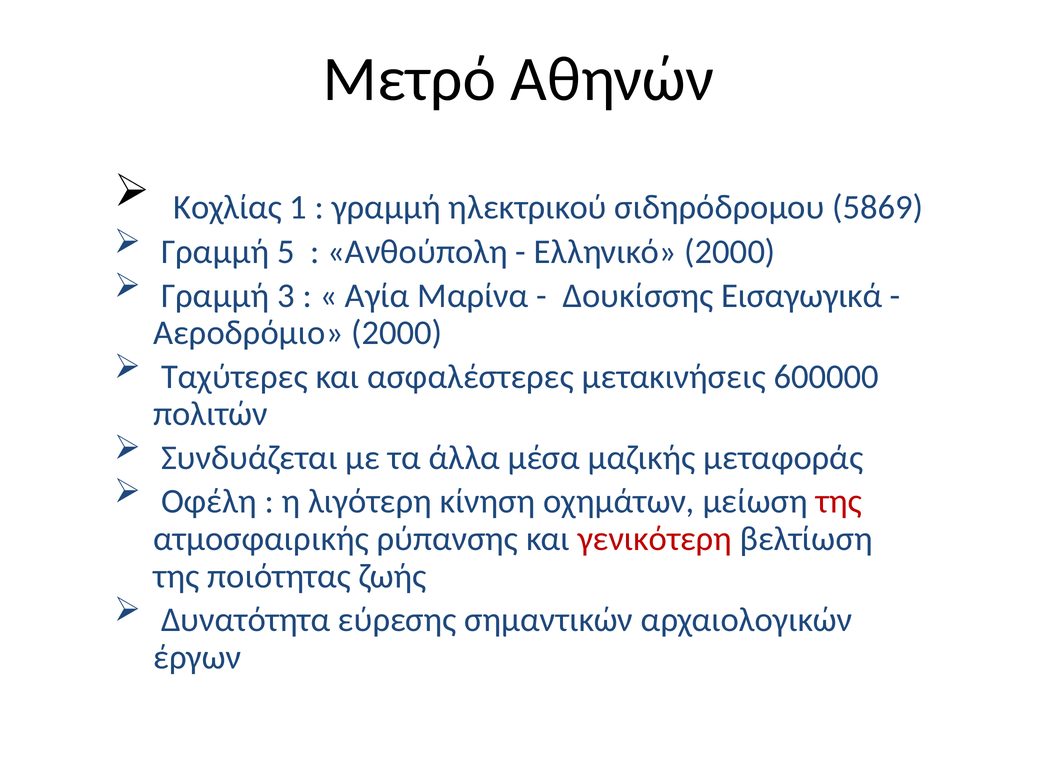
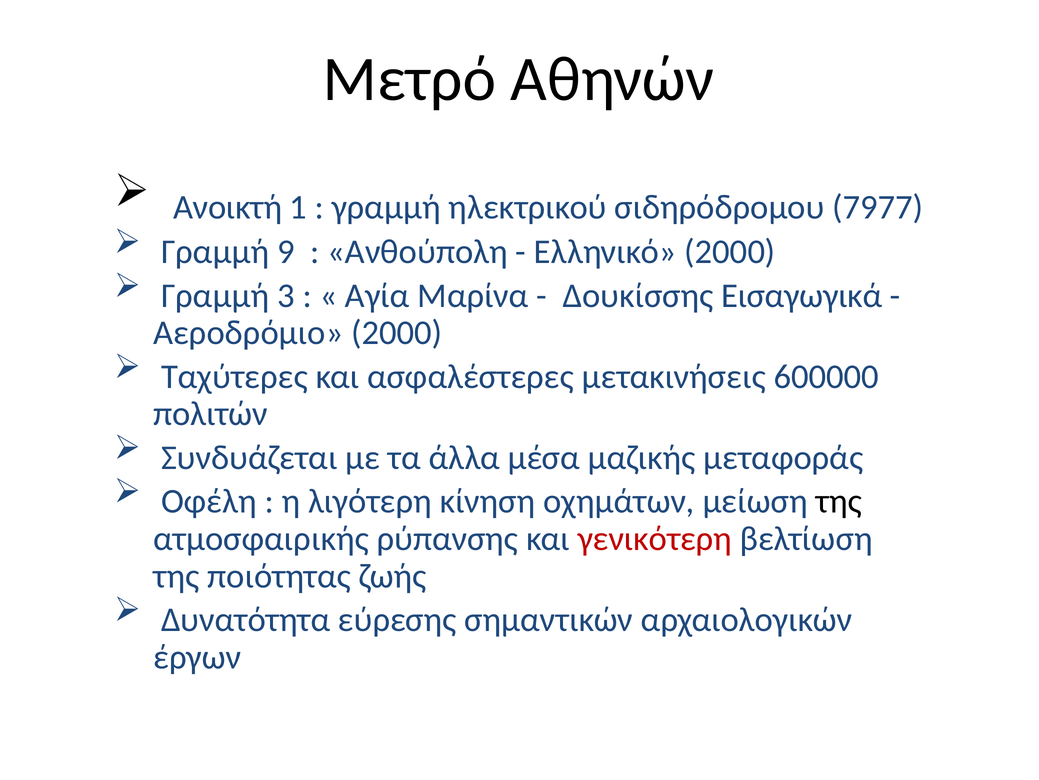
Κοχλίας: Κοχλίας -> Ανοικτή (228, 207)
5869: 5869 -> 7977 (878, 207)
5: 5 -> 9 (286, 252)
της colour: red -> black (839, 501)
